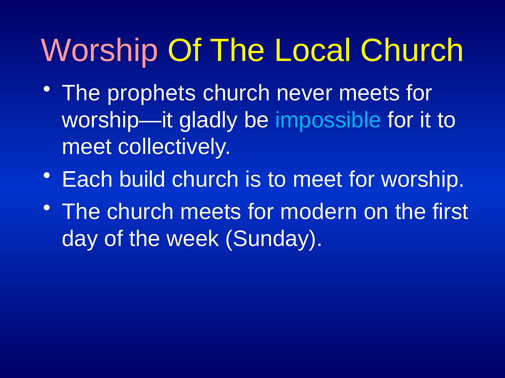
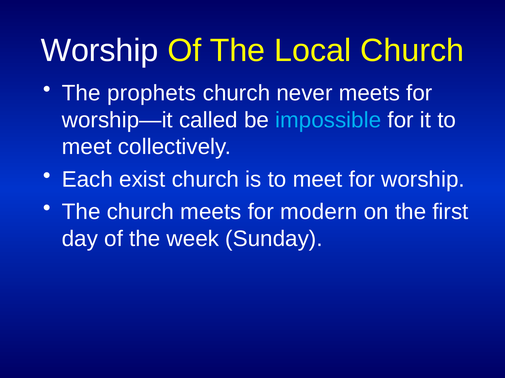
Worship colour: pink -> white (100, 51)
gladly: gladly -> called (208, 120)
build: build -> exist (142, 180)
